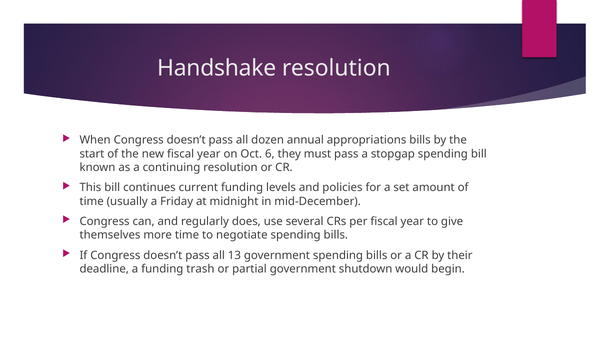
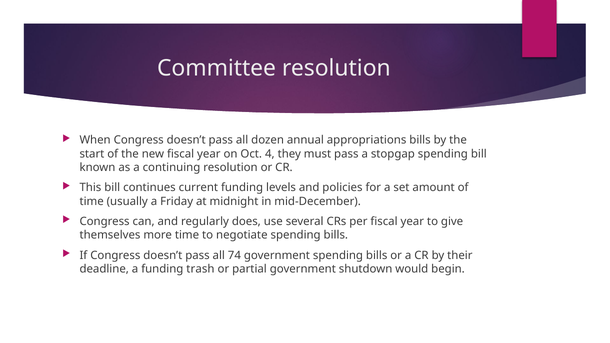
Handshake: Handshake -> Committee (217, 68)
6: 6 -> 4 (270, 154)
13: 13 -> 74 (234, 255)
